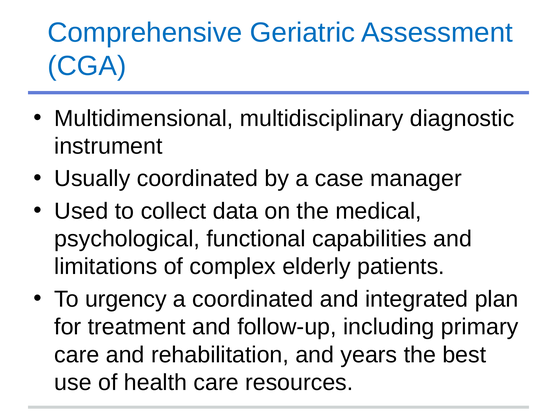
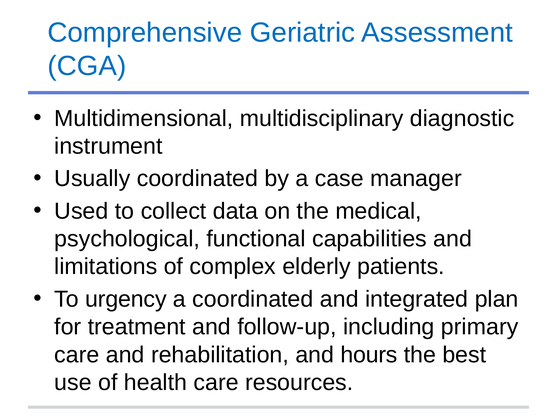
years: years -> hours (369, 355)
